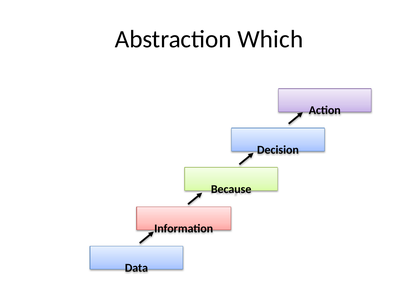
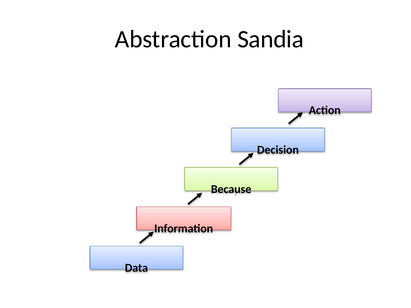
Which: Which -> Sandia (271, 39)
